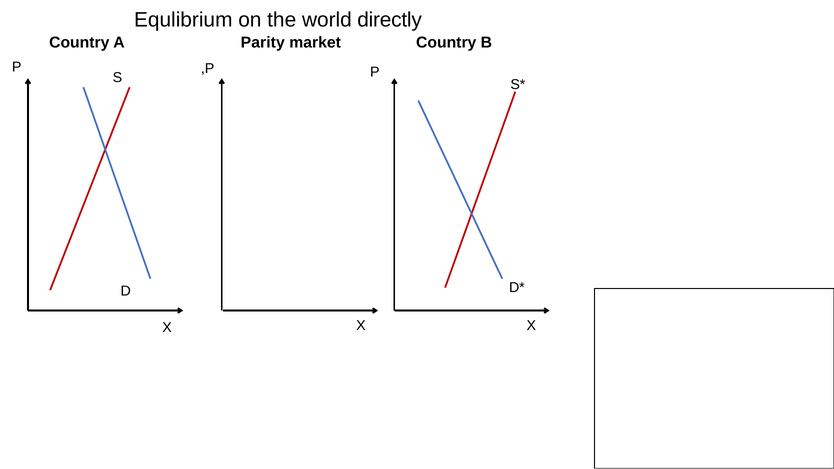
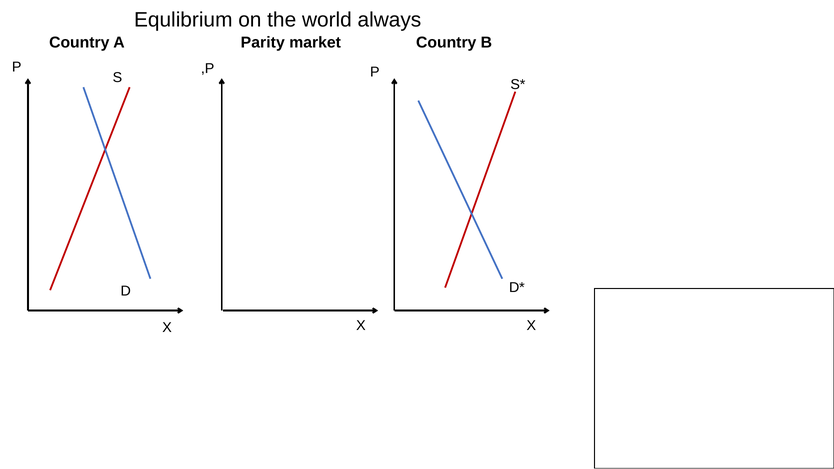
directly: directly -> always (389, 20)
